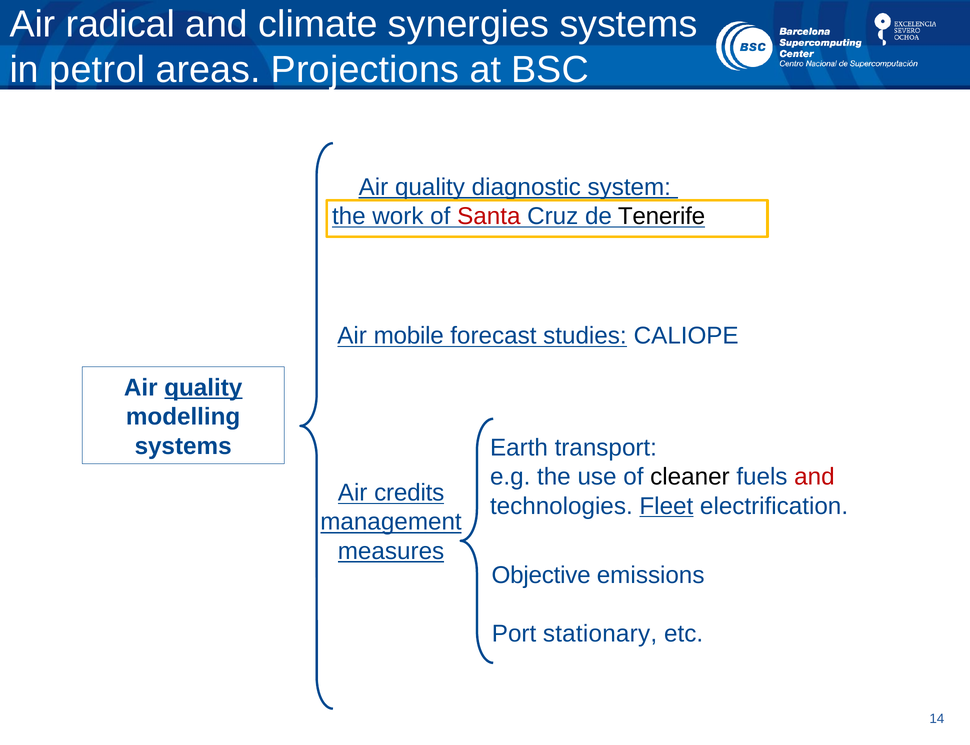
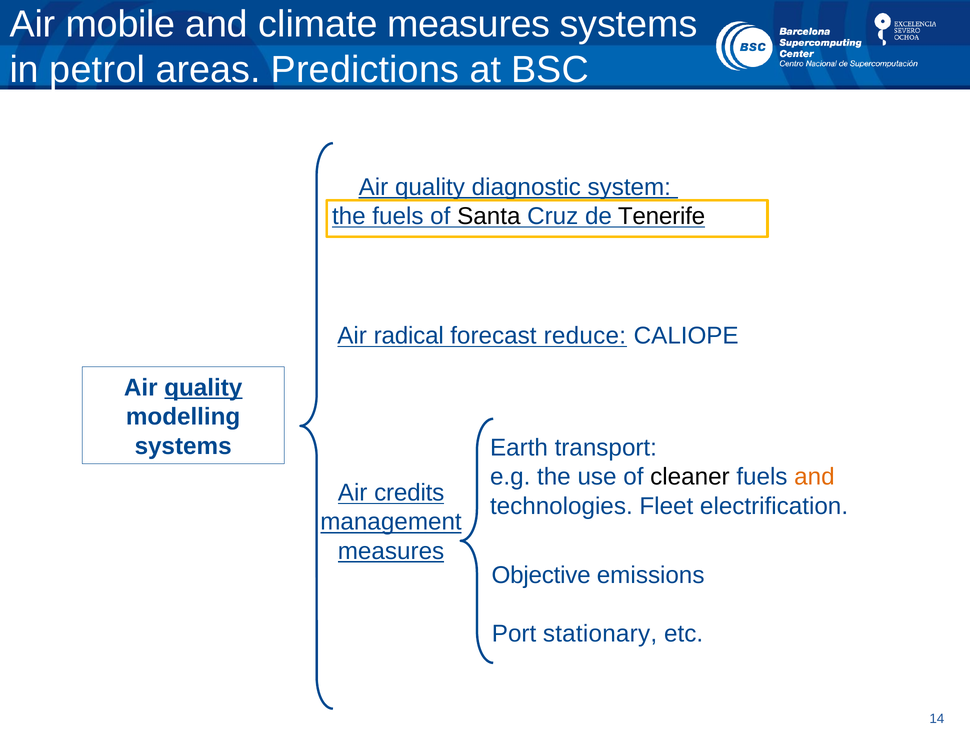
radical: radical -> mobile (120, 24)
climate synergies: synergies -> measures (469, 24)
Projections: Projections -> Predictions (365, 70)
the work: work -> fuels (398, 216)
Santa colour: red -> black (489, 216)
mobile: mobile -> radical (409, 336)
studies: studies -> reduce (585, 336)
and colour: red -> orange (814, 477)
Fleet underline: present -> none (666, 506)
